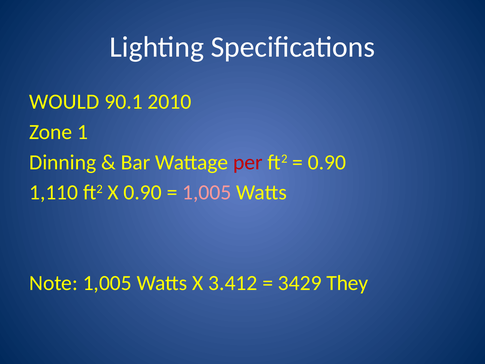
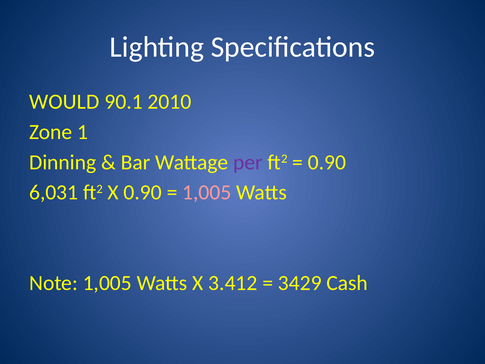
per colour: red -> purple (248, 162)
1,110: 1,110 -> 6,031 (54, 192)
They: They -> Cash (347, 283)
